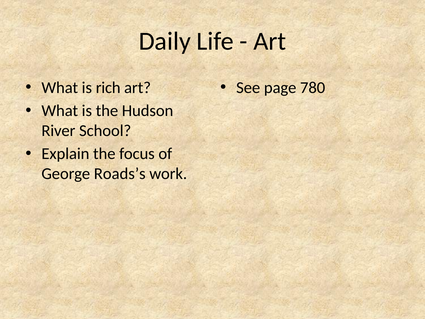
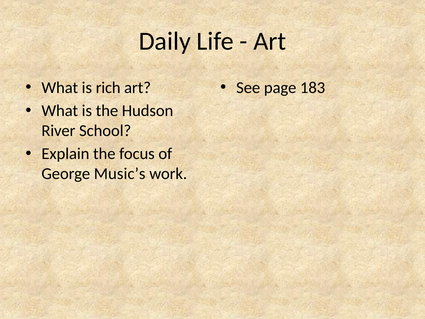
780: 780 -> 183 (313, 88)
Roads’s: Roads’s -> Music’s (120, 174)
